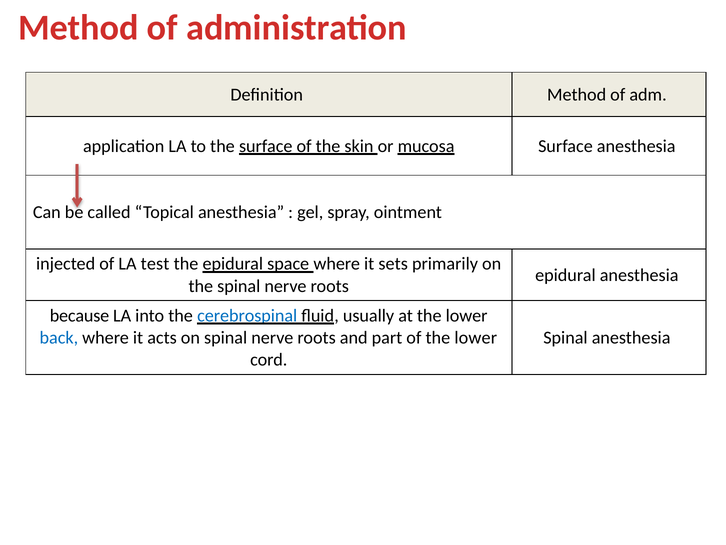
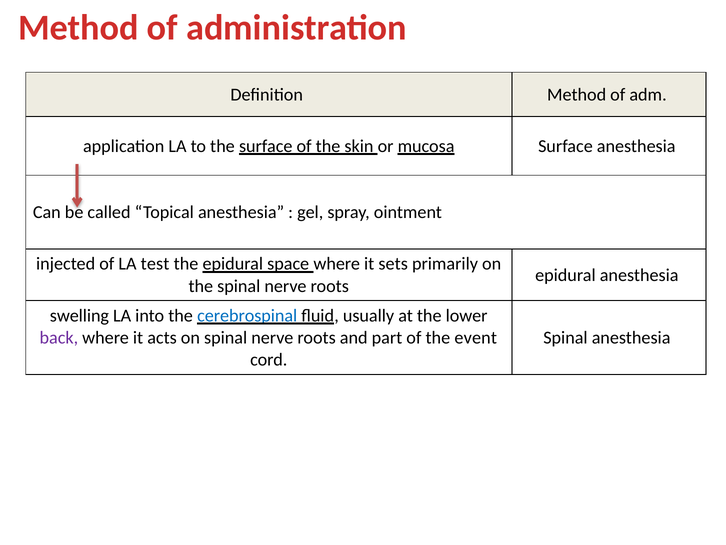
because: because -> swelling (79, 315)
back colour: blue -> purple (59, 337)
of the lower: lower -> event (476, 337)
